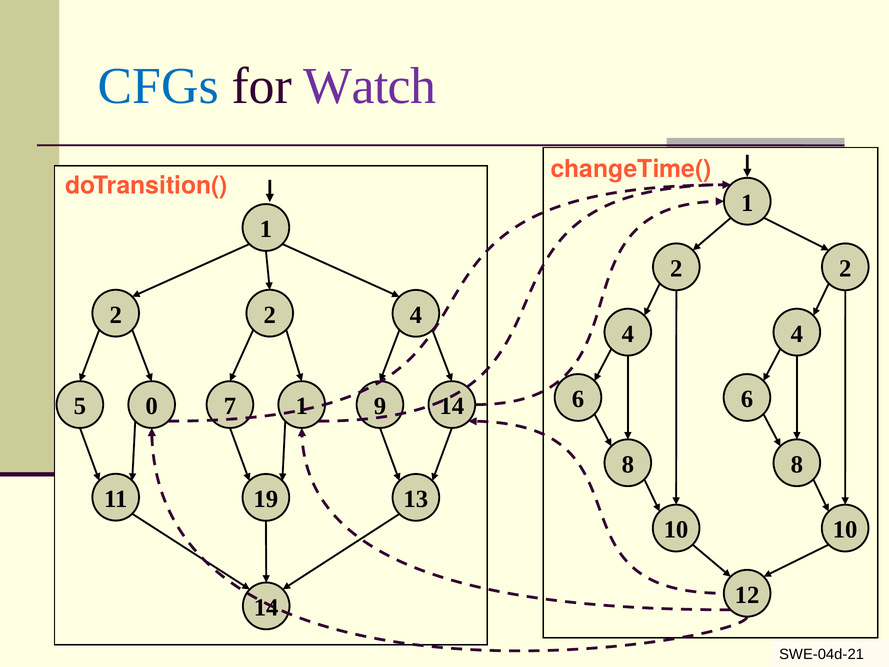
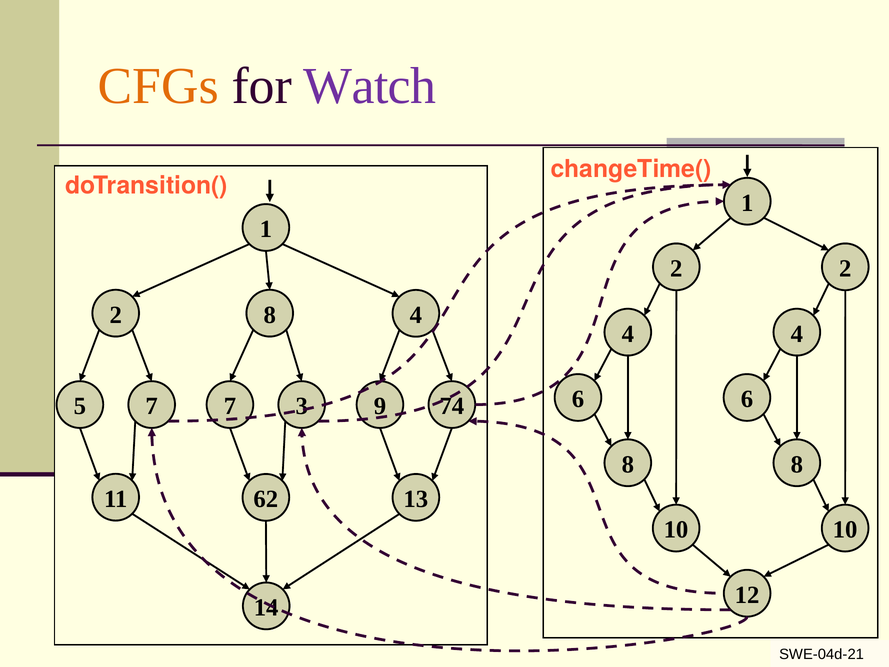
CFGs colour: blue -> orange (158, 86)
2 2: 2 -> 8 (270, 315)
5 0: 0 -> 7 (152, 406)
7 1: 1 -> 3 (302, 406)
9 14: 14 -> 74 (452, 406)
19: 19 -> 62 (266, 499)
